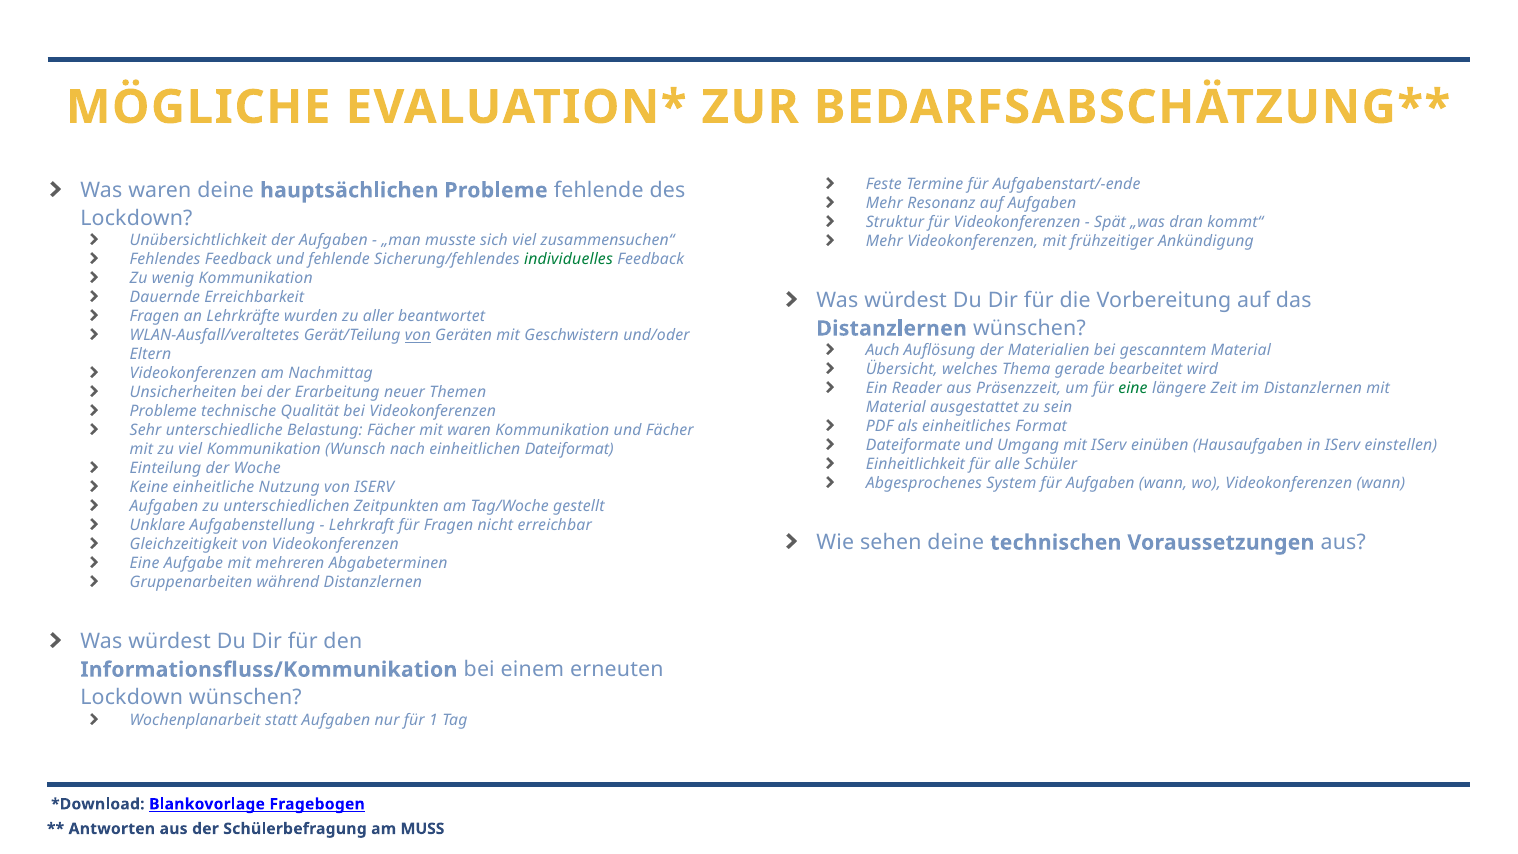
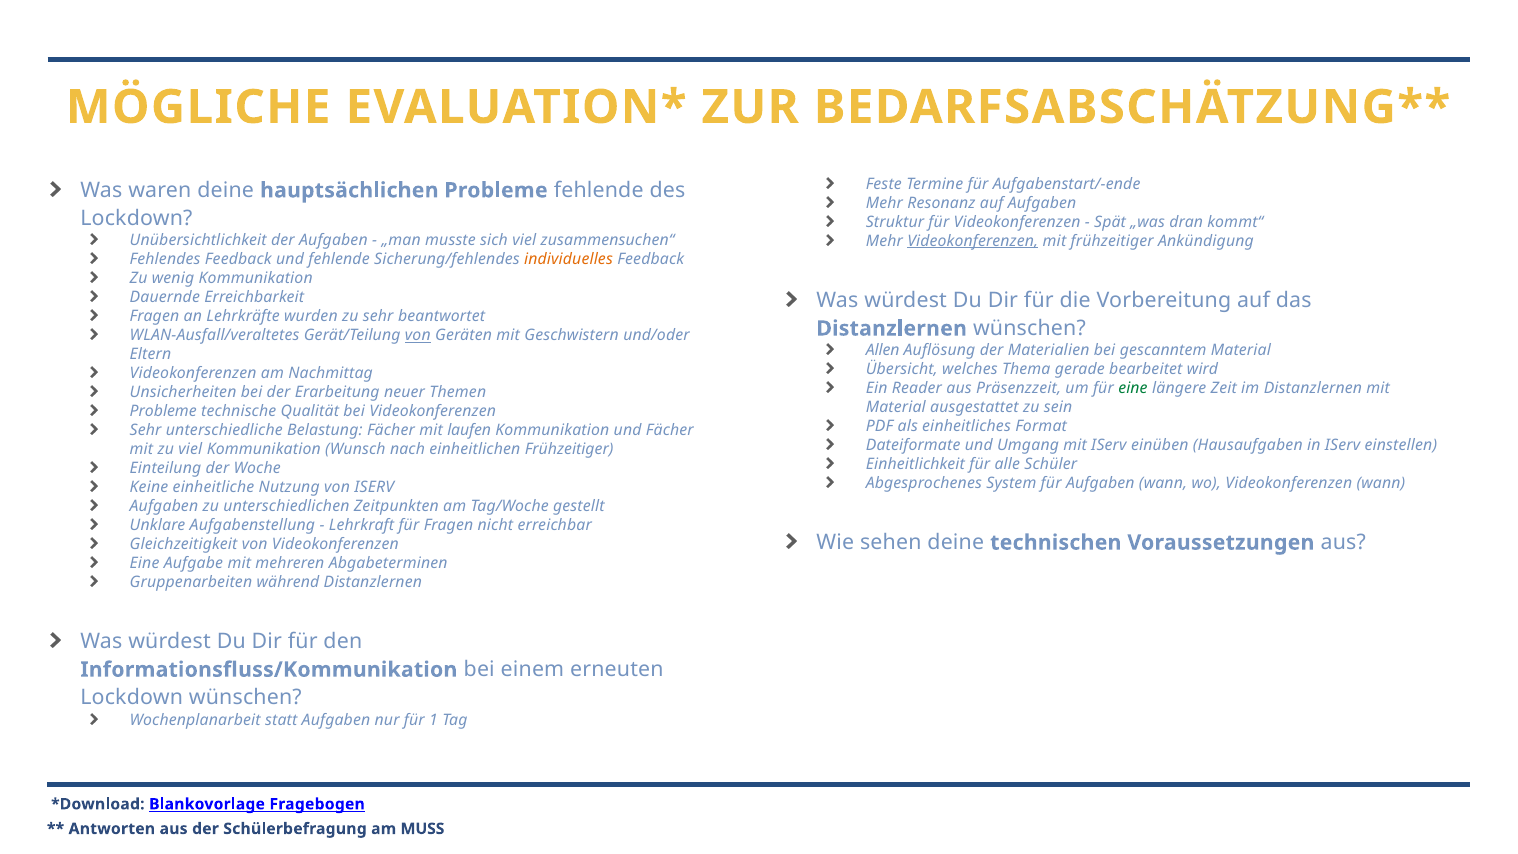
Videokonferenzen underline: none -> present (973, 241)
individuelles colour: green -> orange (568, 259)
zu aller: aller -> sehr (378, 316)
Auch: Auch -> Allen (883, 350)
mit waren: waren -> laufen (469, 430)
einheitlichen Dateiformat: Dateiformat -> Frühzeitiger (569, 449)
